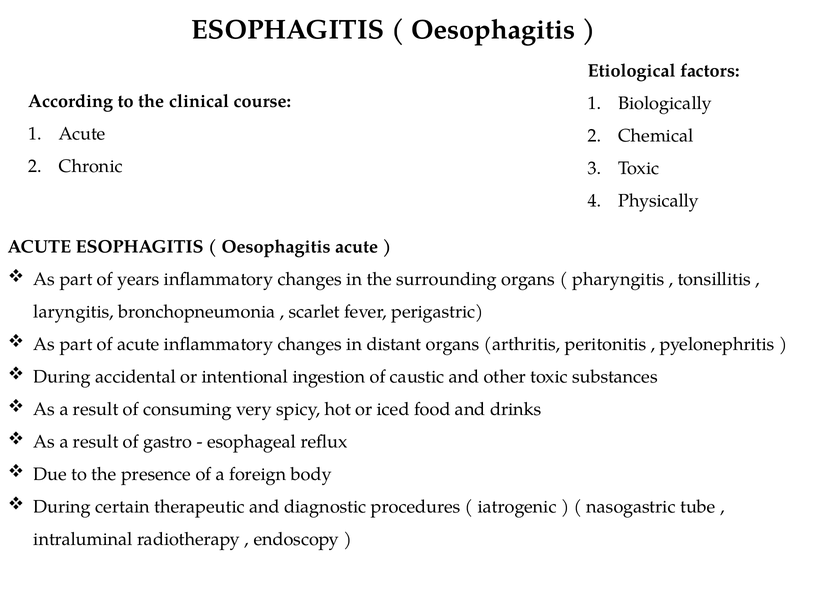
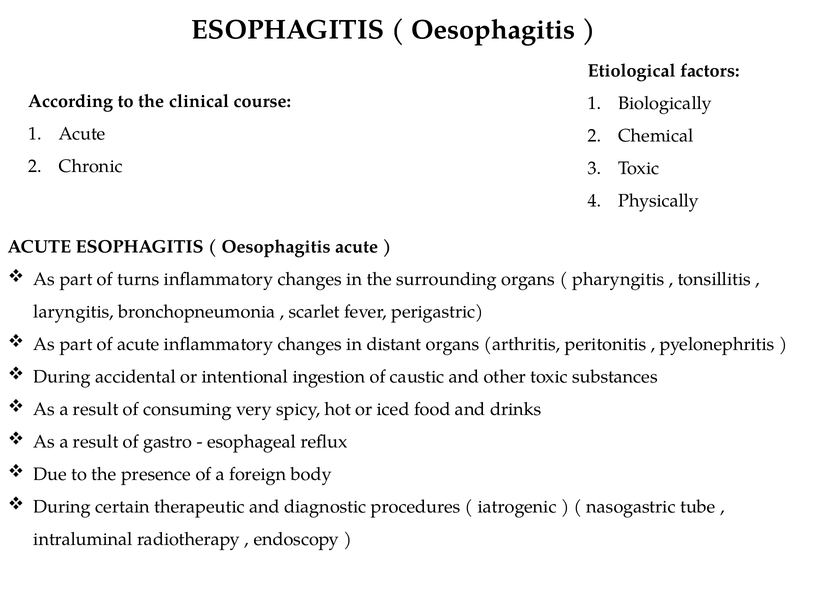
years: years -> turns (138, 279)
